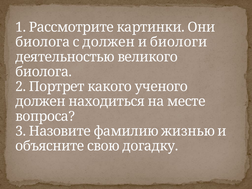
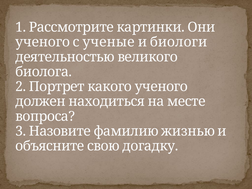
биолога: биолога -> ученого (43, 42)
с должен: должен -> ученые (109, 42)
